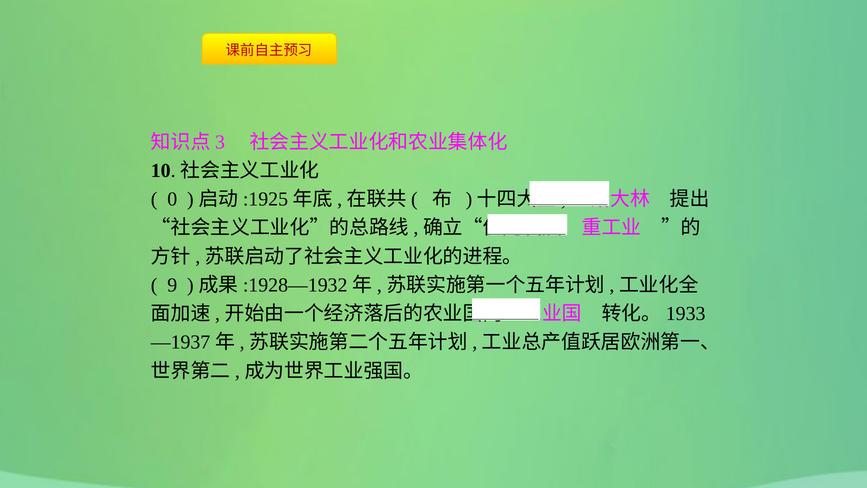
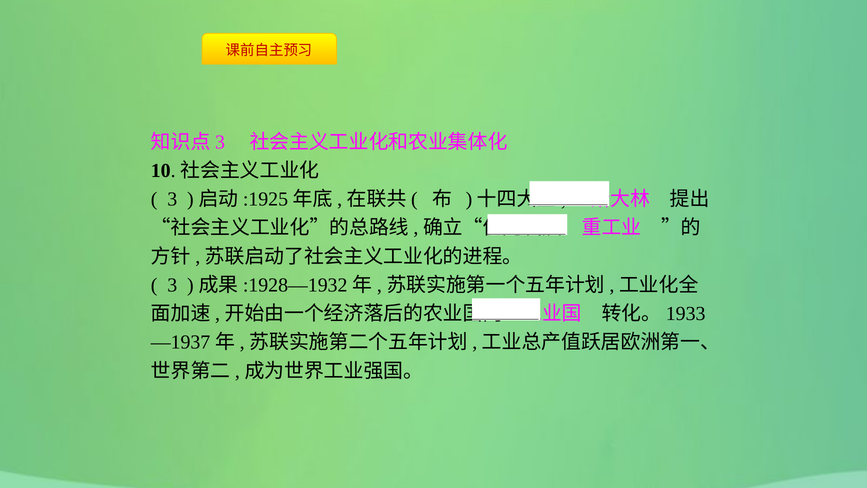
0: 0 -> 3 (172, 199)
9: 9 -> 3 (172, 285)
